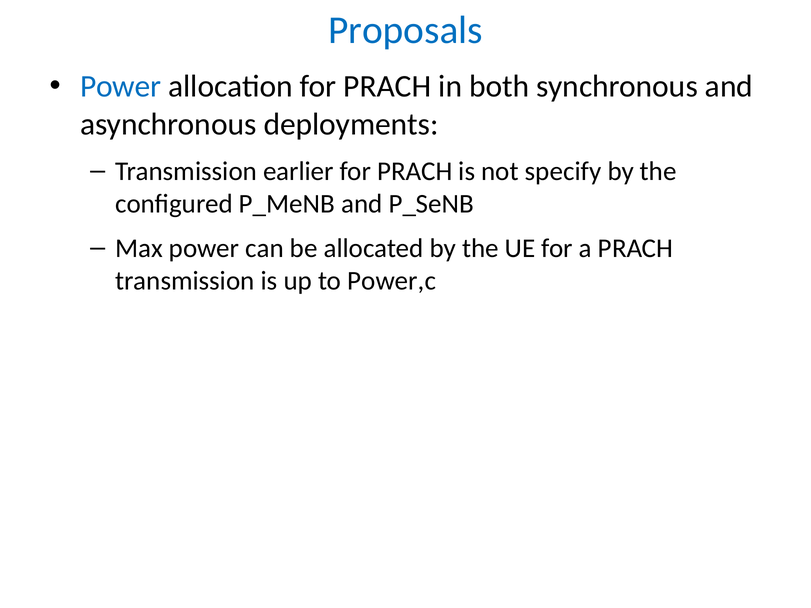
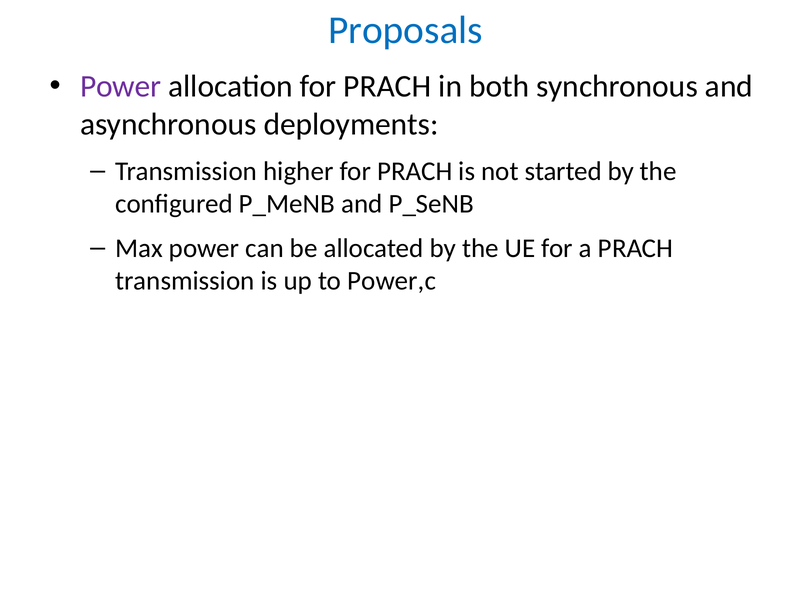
Power colour: blue -> purple (121, 87)
earlier: earlier -> higher (298, 172)
specify: specify -> started (563, 172)
